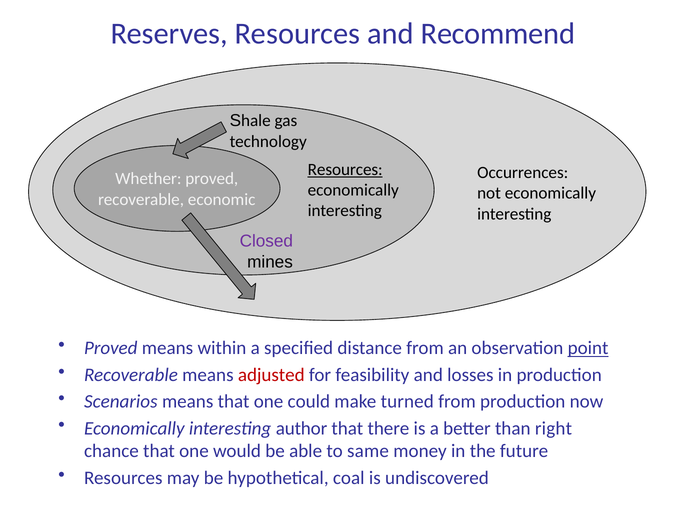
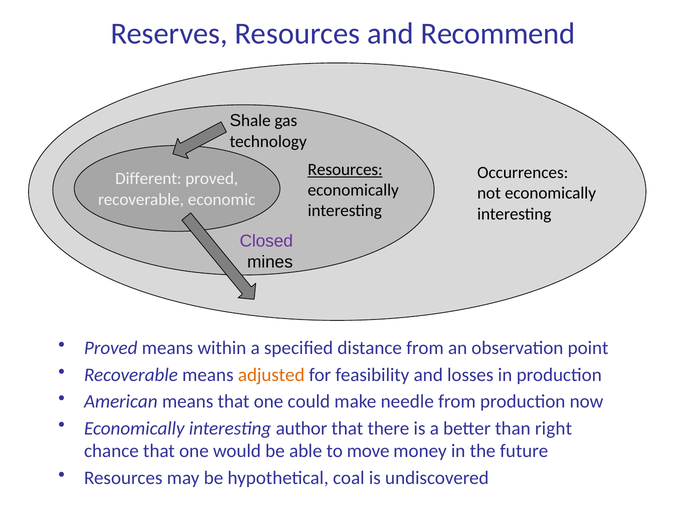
Whether: Whether -> Different (148, 179)
point underline: present -> none (588, 348)
adjusted colour: red -> orange (271, 374)
Scenarios: Scenarios -> American (121, 401)
turned: turned -> needle (407, 401)
same: same -> move (368, 451)
